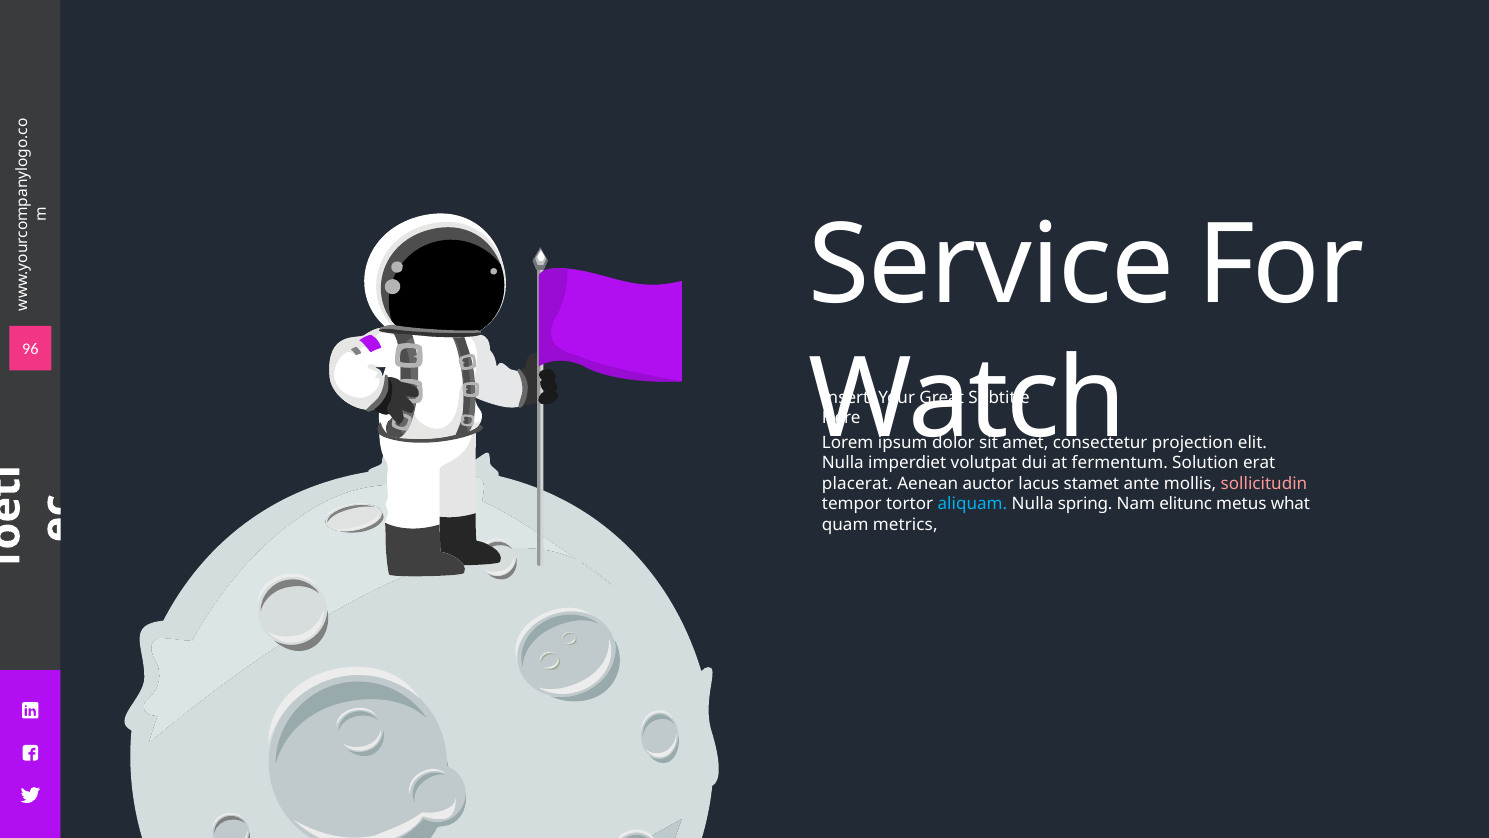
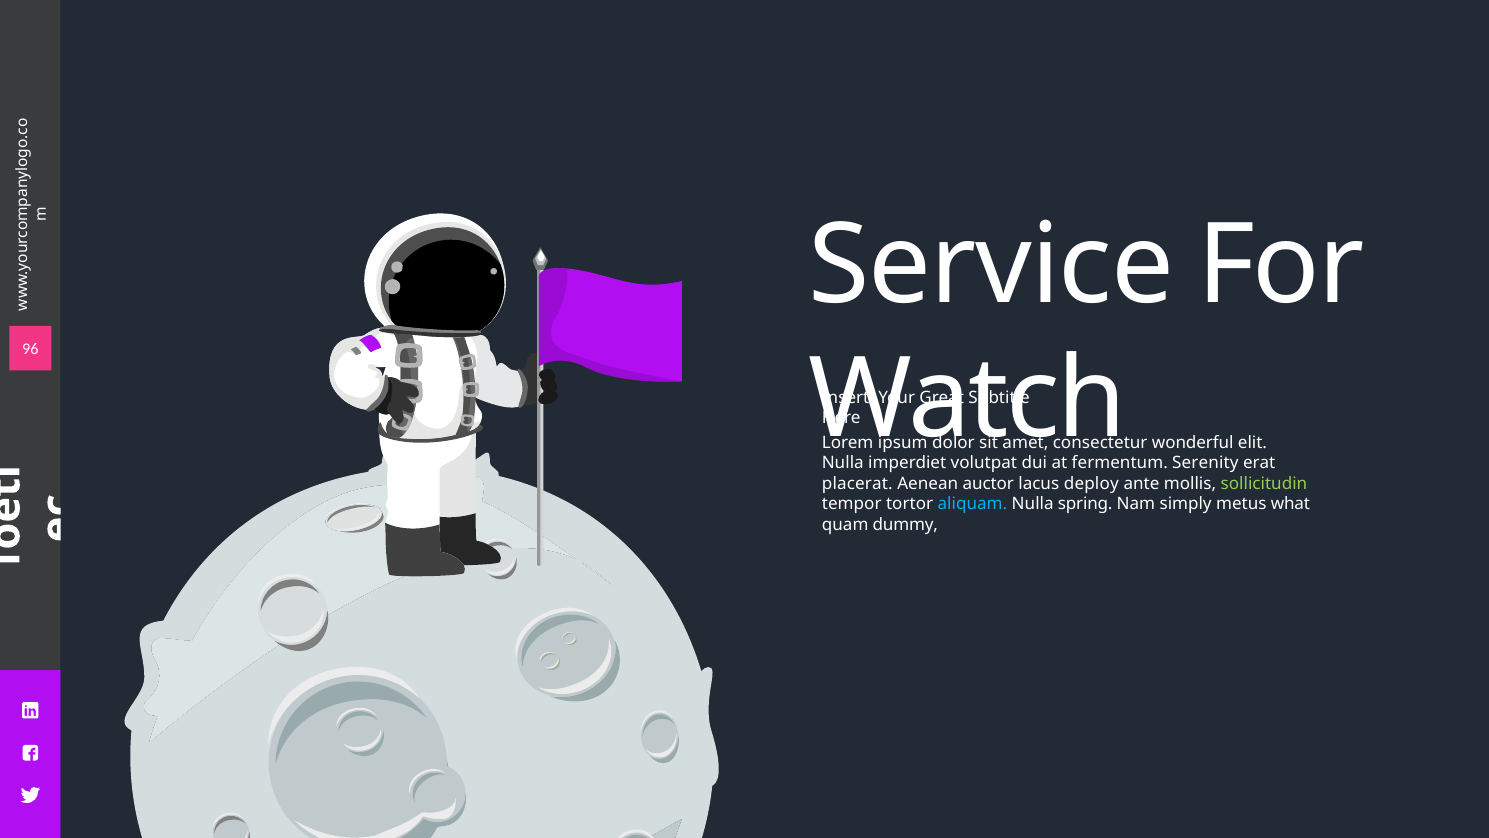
projection: projection -> wonderful (1193, 442)
Solution: Solution -> Serenity (1205, 463)
stamet: stamet -> deploy (1091, 483)
sollicitudin colour: pink -> light green (1264, 483)
elitunc: elitunc -> simply (1186, 504)
metrics: metrics -> dummy (905, 524)
